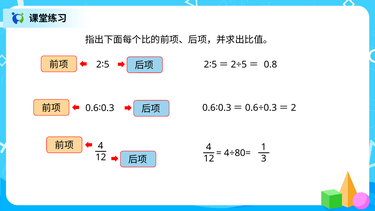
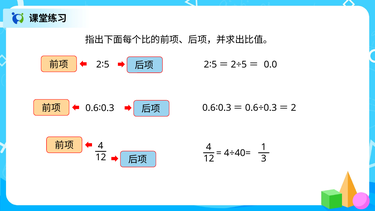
0.8: 0.8 -> 0.0 (270, 65)
4÷80=: 4÷80= -> 4÷40= (237, 153)
